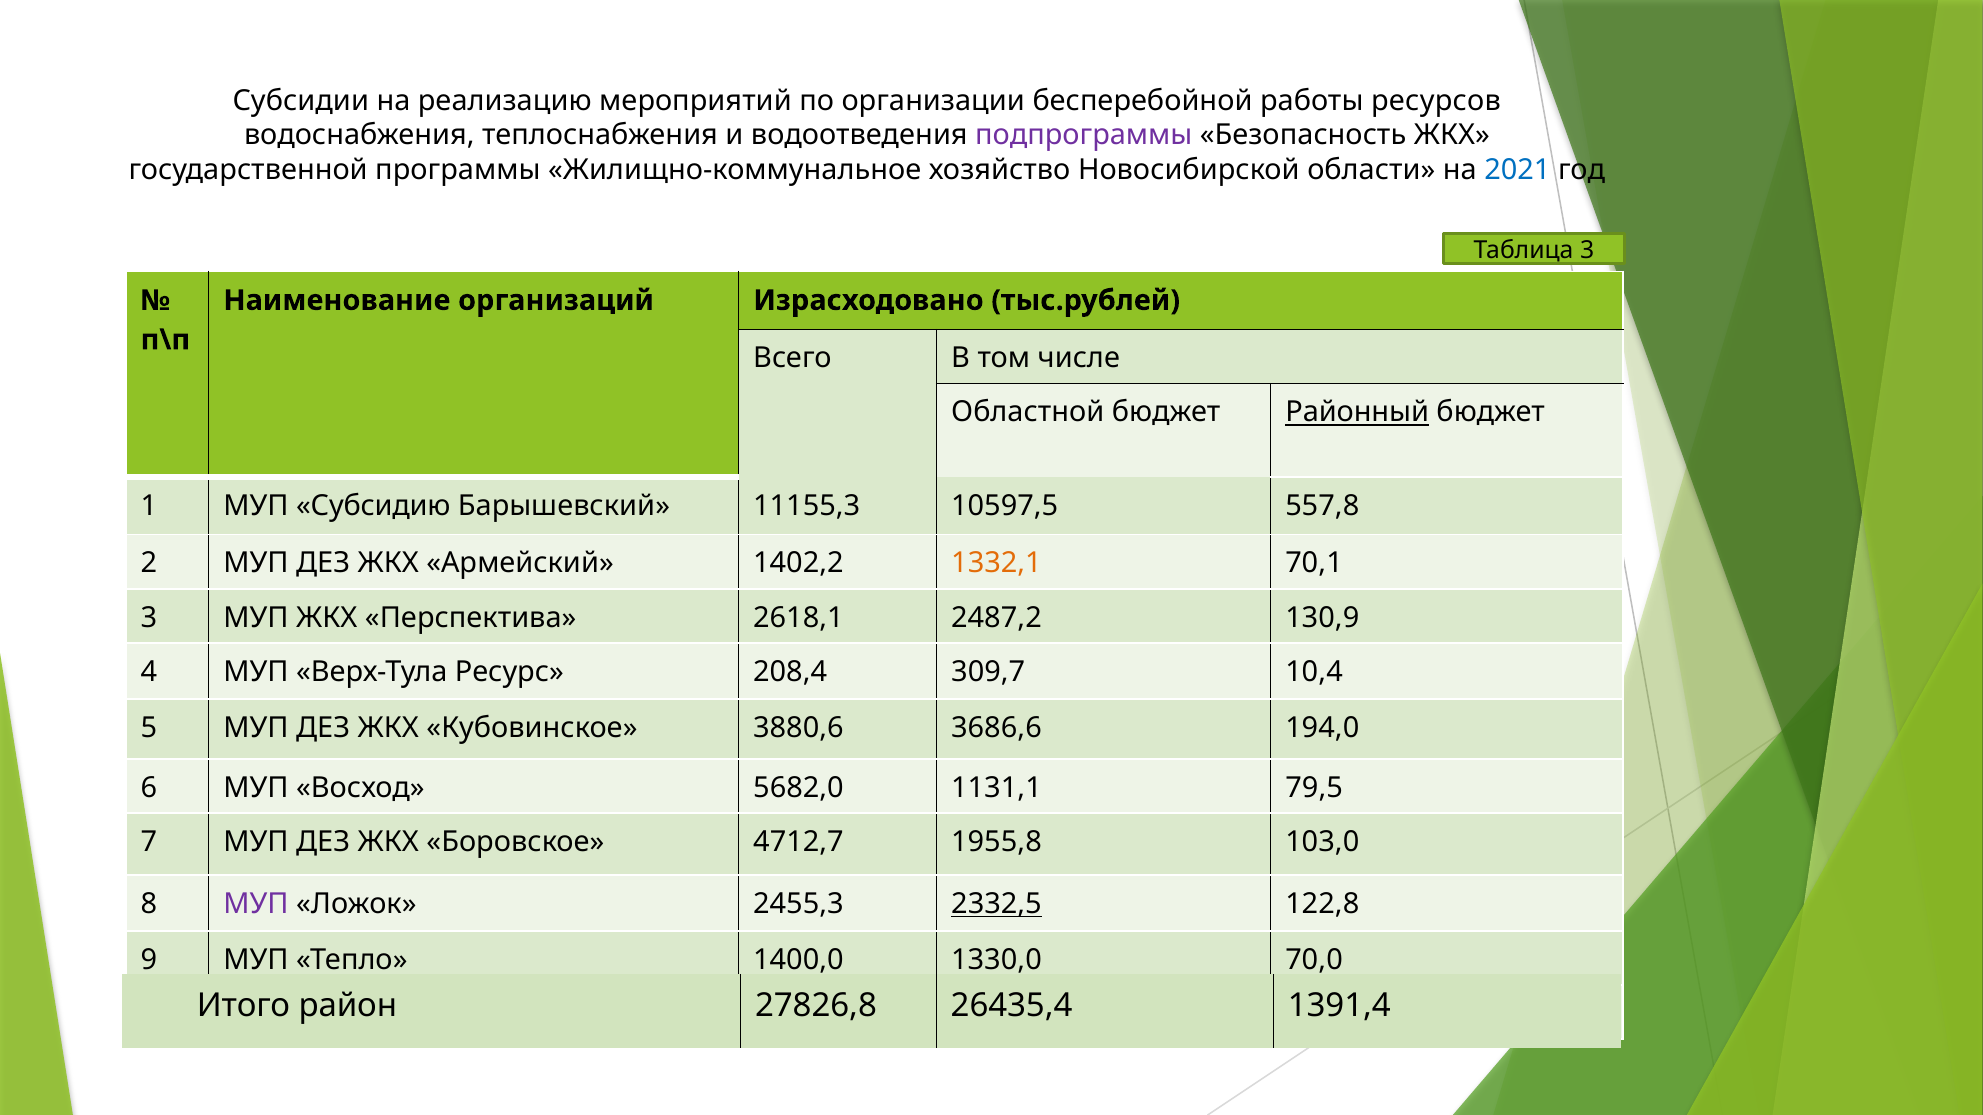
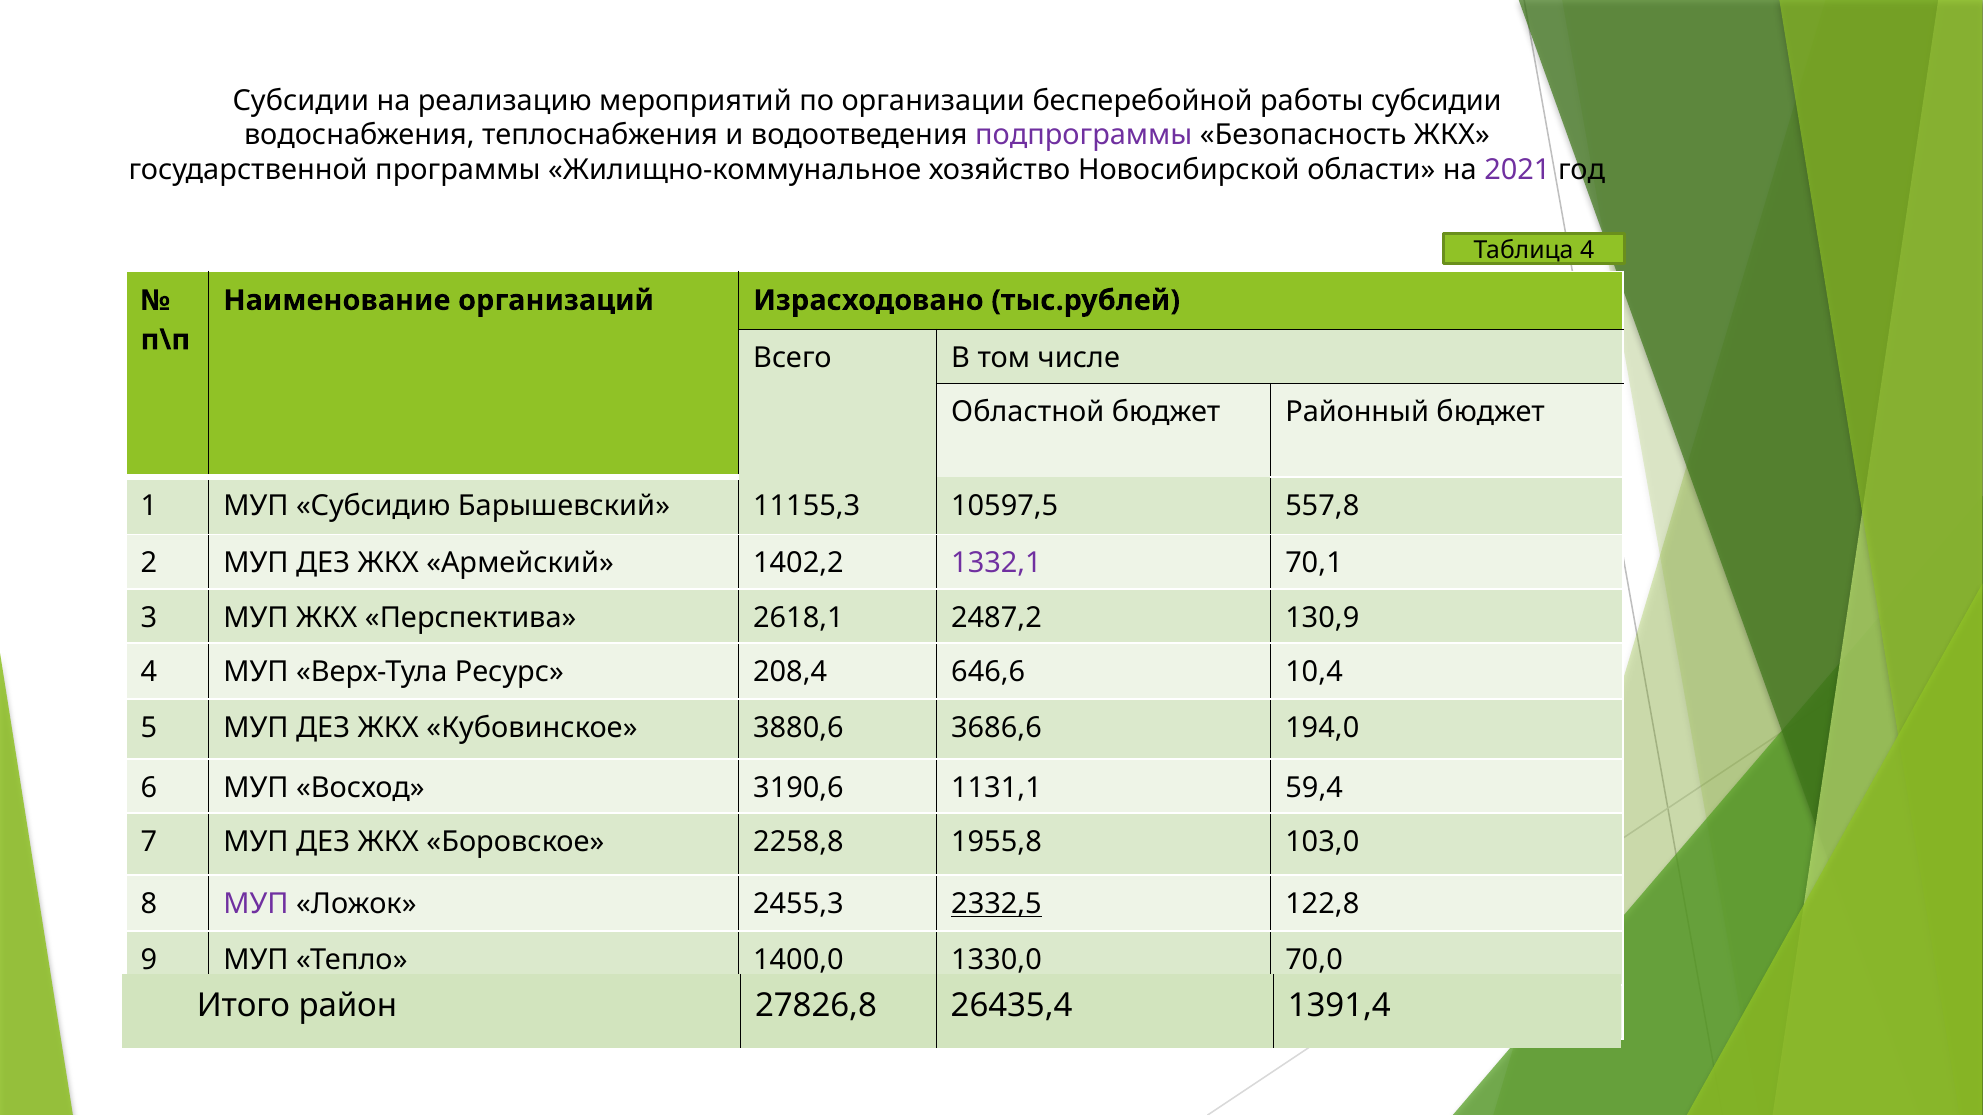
работы ресурсов: ресурсов -> субсидии (1436, 101)
2021 colour: blue -> purple (1517, 170)
Таблица 3: 3 -> 4 (1587, 251)
Районный underline: present -> none (1357, 412)
1332,1 colour: orange -> purple (997, 564)
309,7: 309,7 -> 646,6 (988, 672)
5682,0: 5682,0 -> 3190,6 (798, 788)
79,5: 79,5 -> 59,4 (1314, 788)
4712,7: 4712,7 -> 2258,8 (798, 842)
